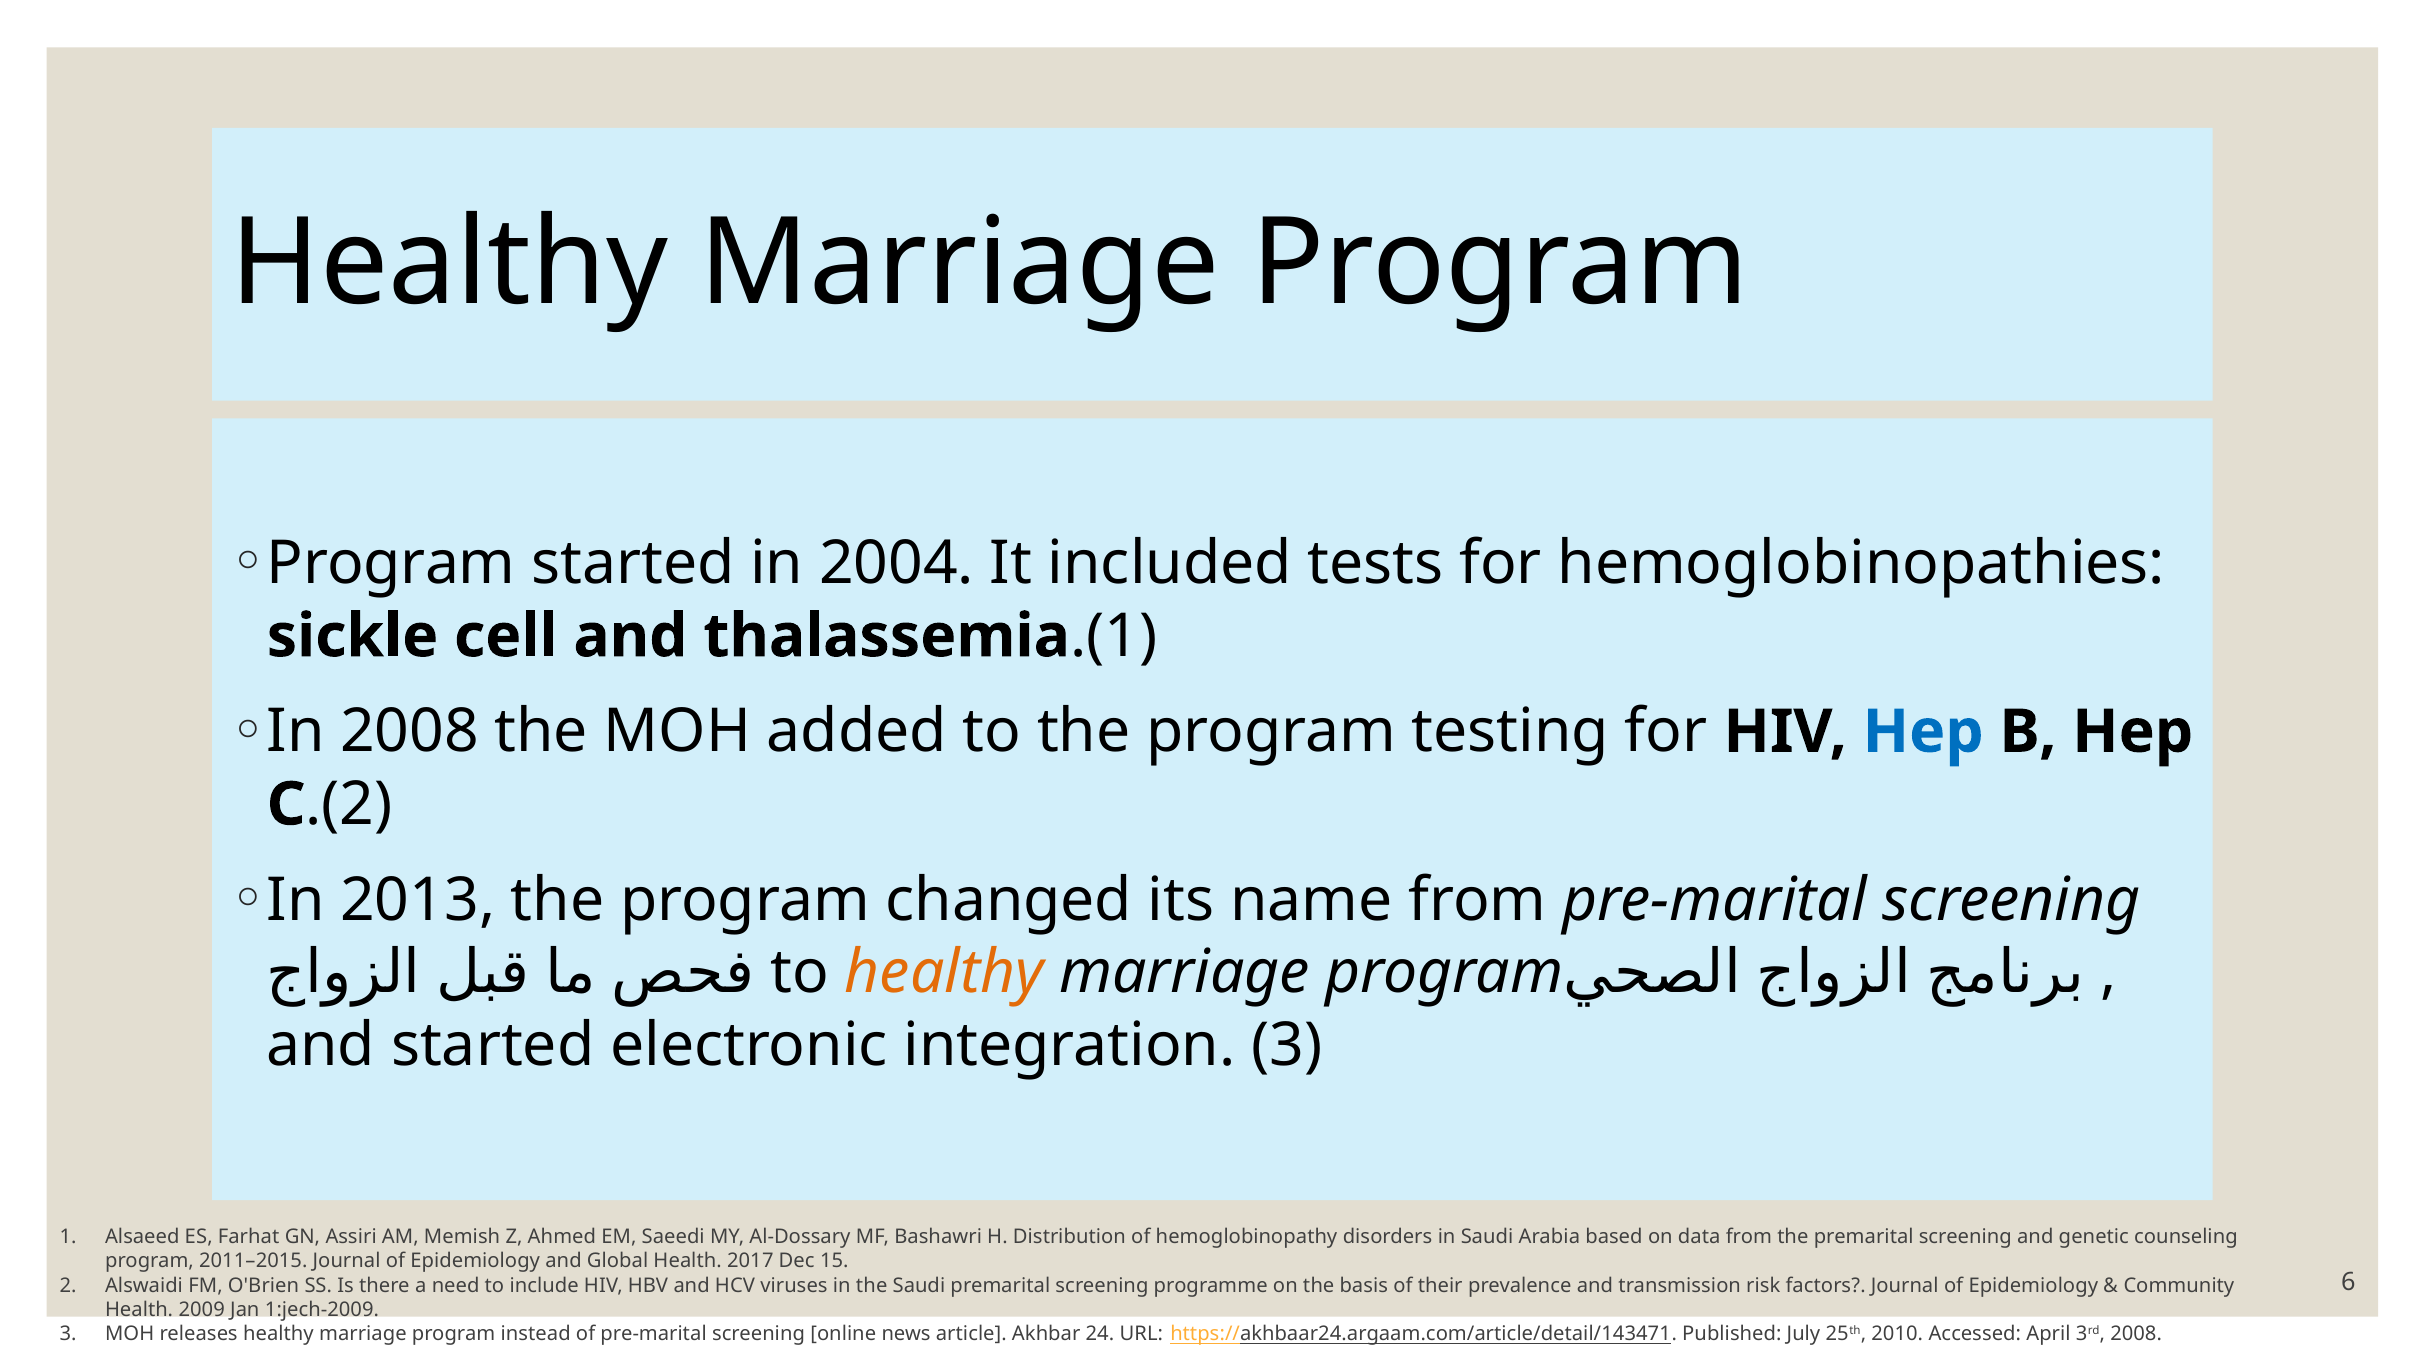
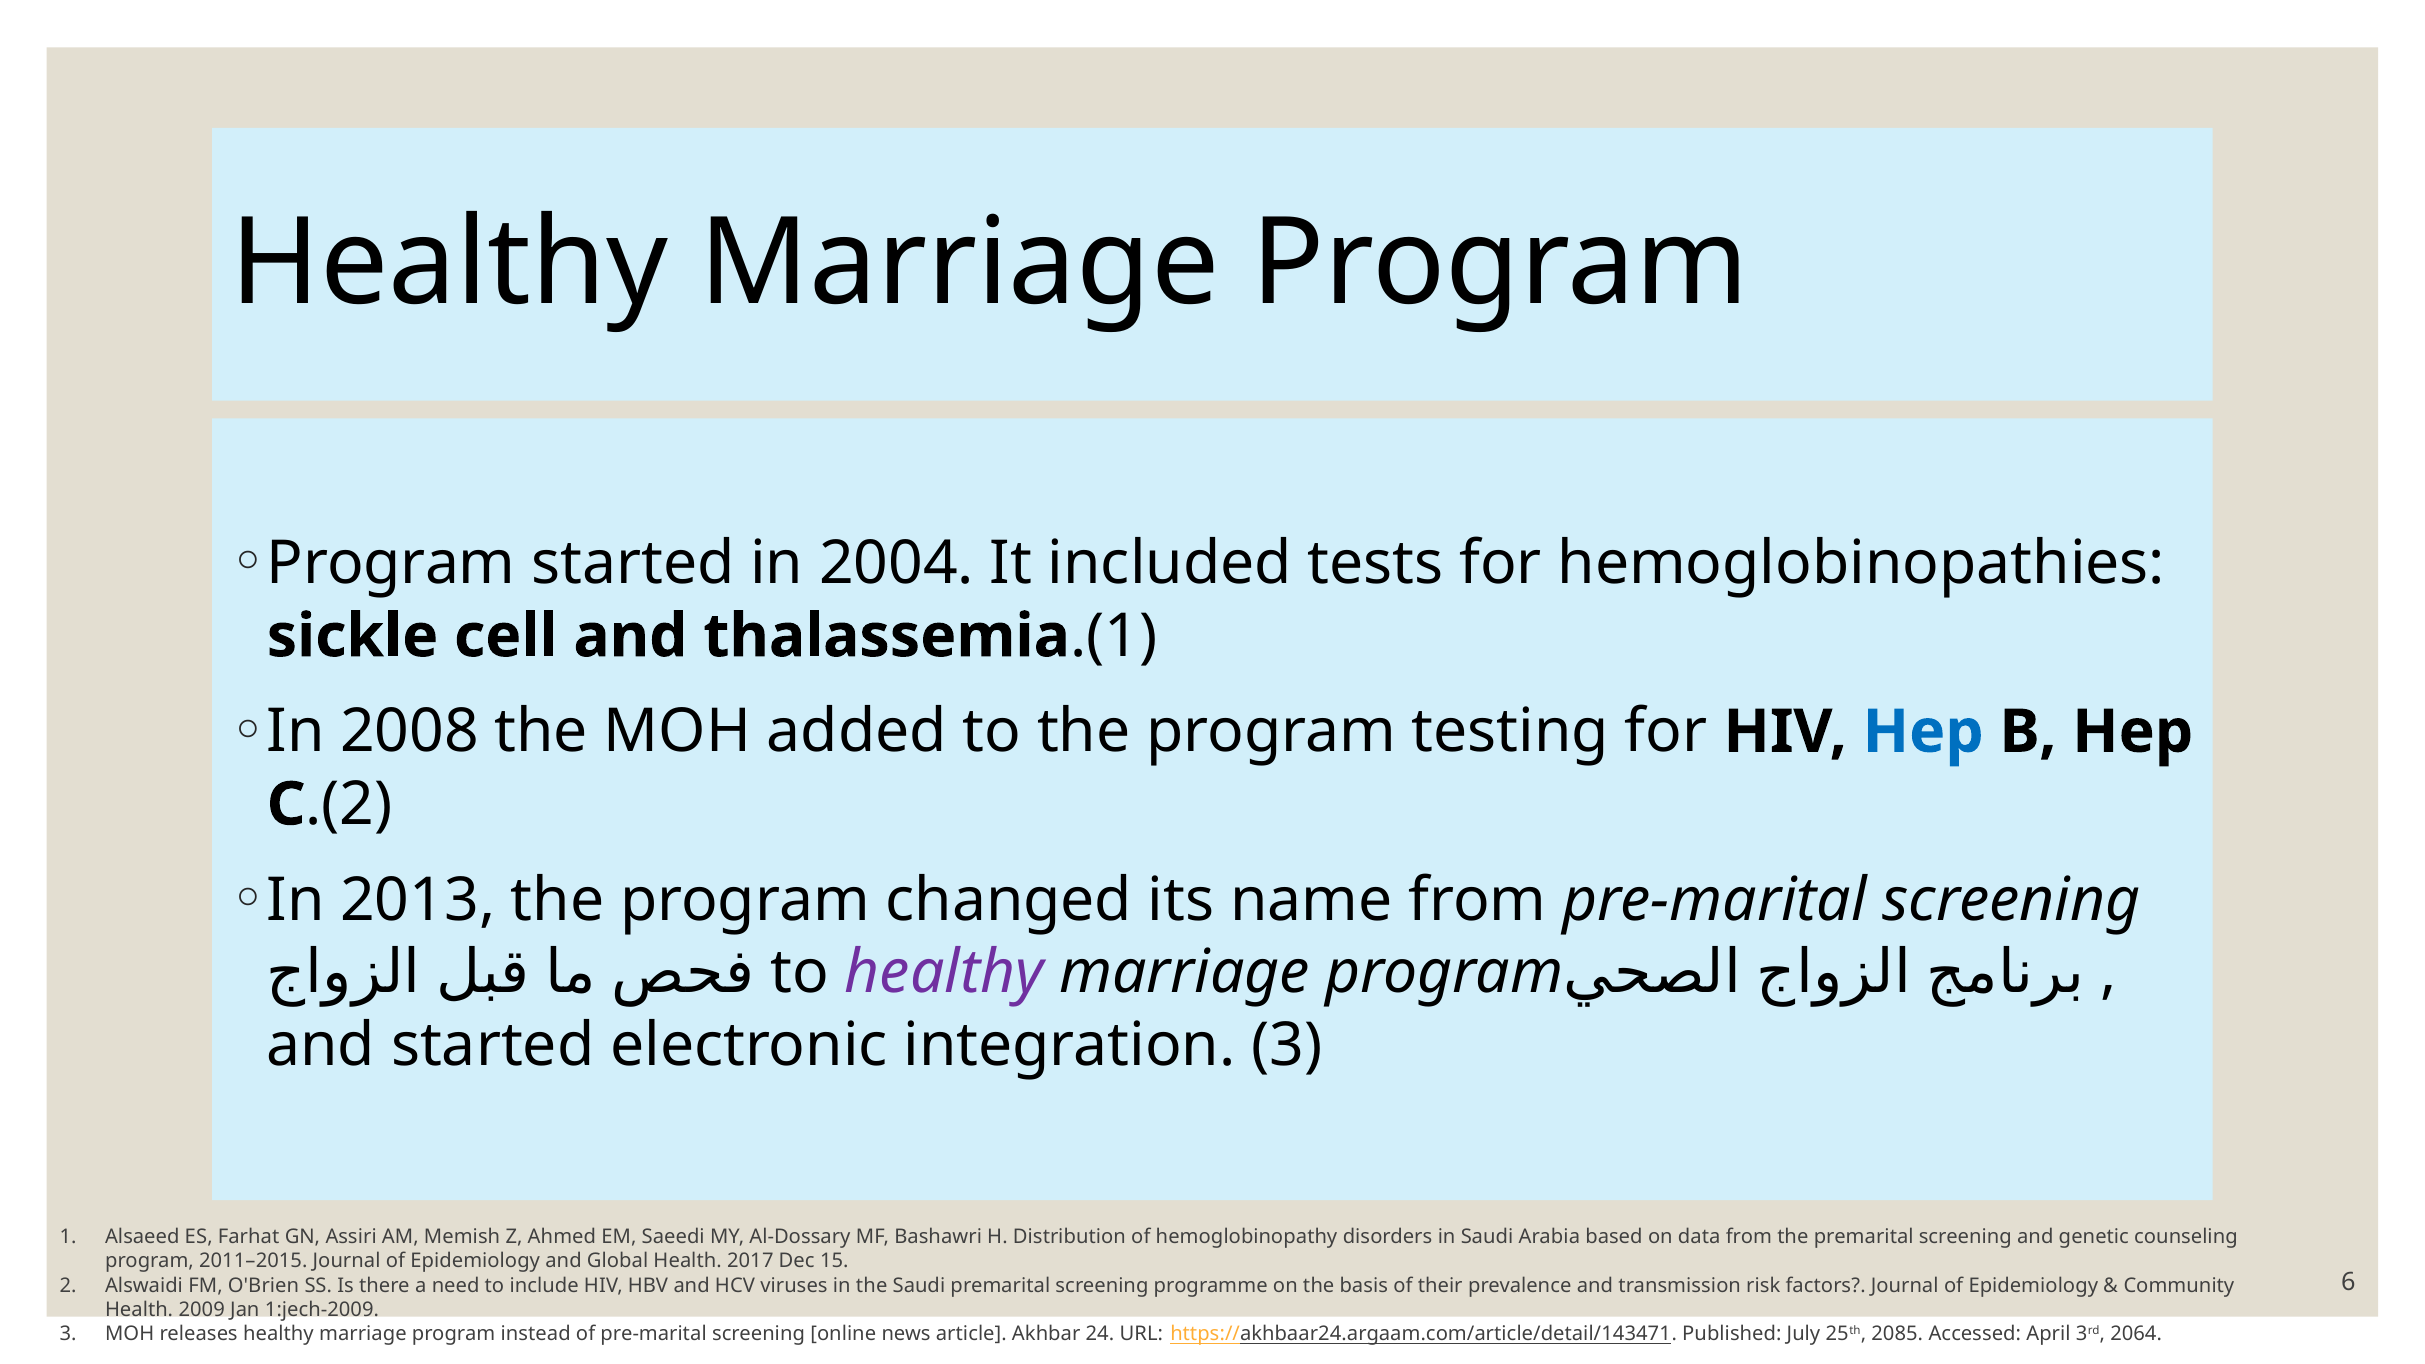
healthy colour: orange -> purple (944, 973)
2010: 2010 -> 2085 (1897, 1334)
3rd 2008: 2008 -> 2064 (2136, 1334)
